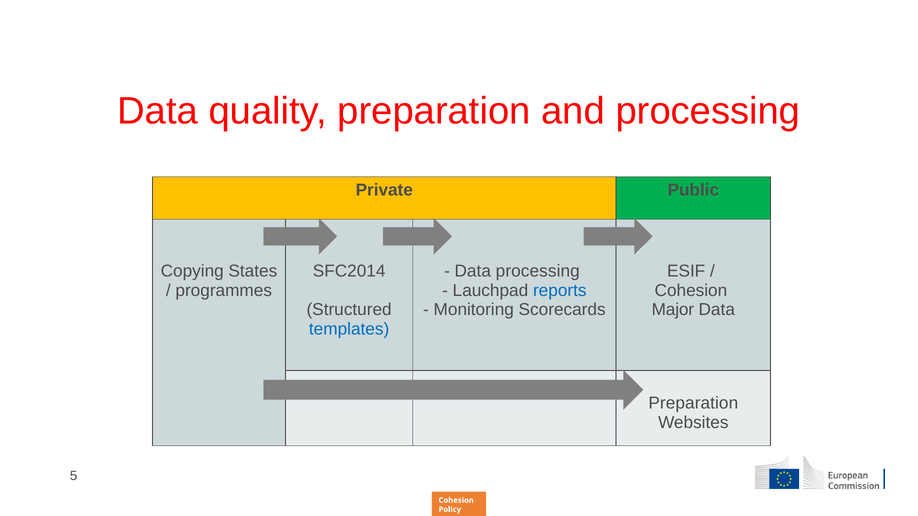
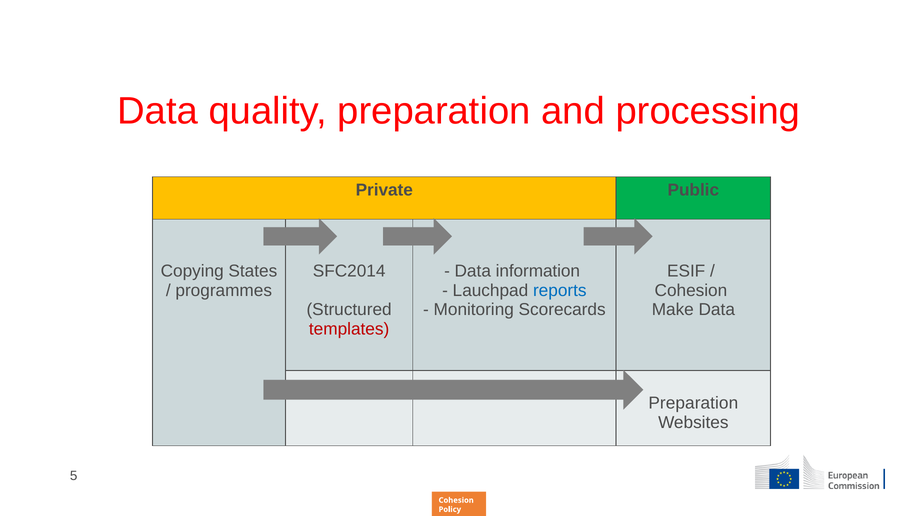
Data processing: processing -> information (538, 271)
Major: Major -> Make (673, 310)
templates colour: blue -> red (349, 329)
